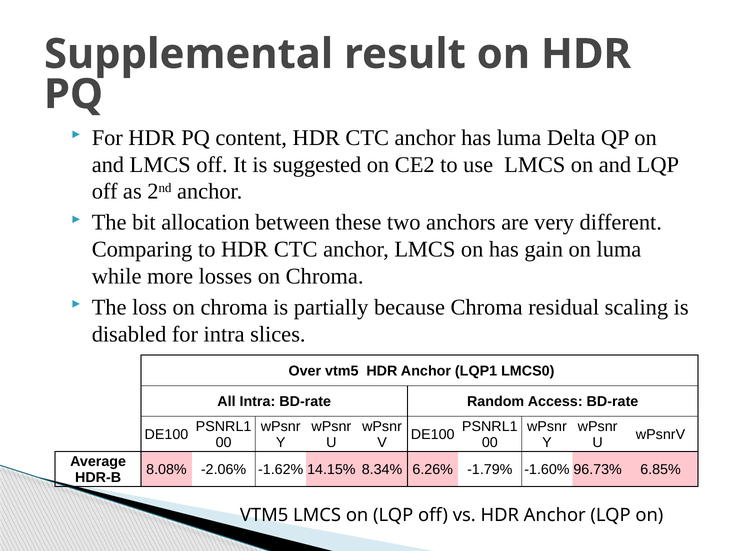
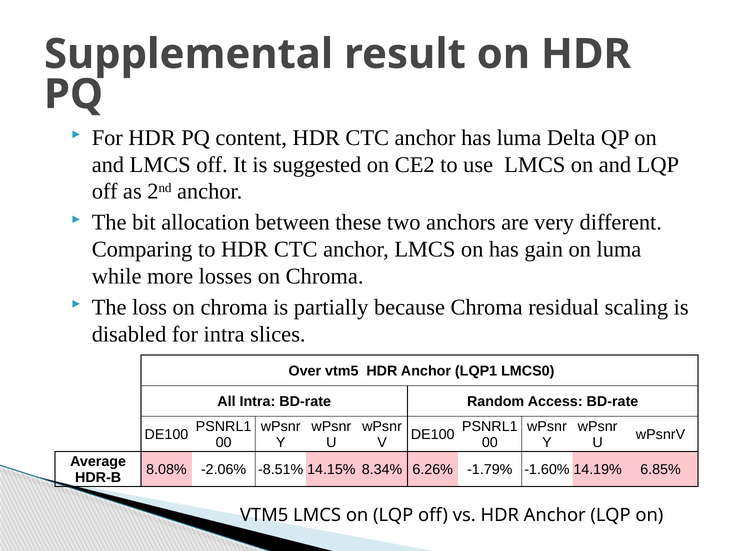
-1.62%: -1.62% -> -8.51% (281, 470)
96.73%: 96.73% -> 14.19% (598, 470)
